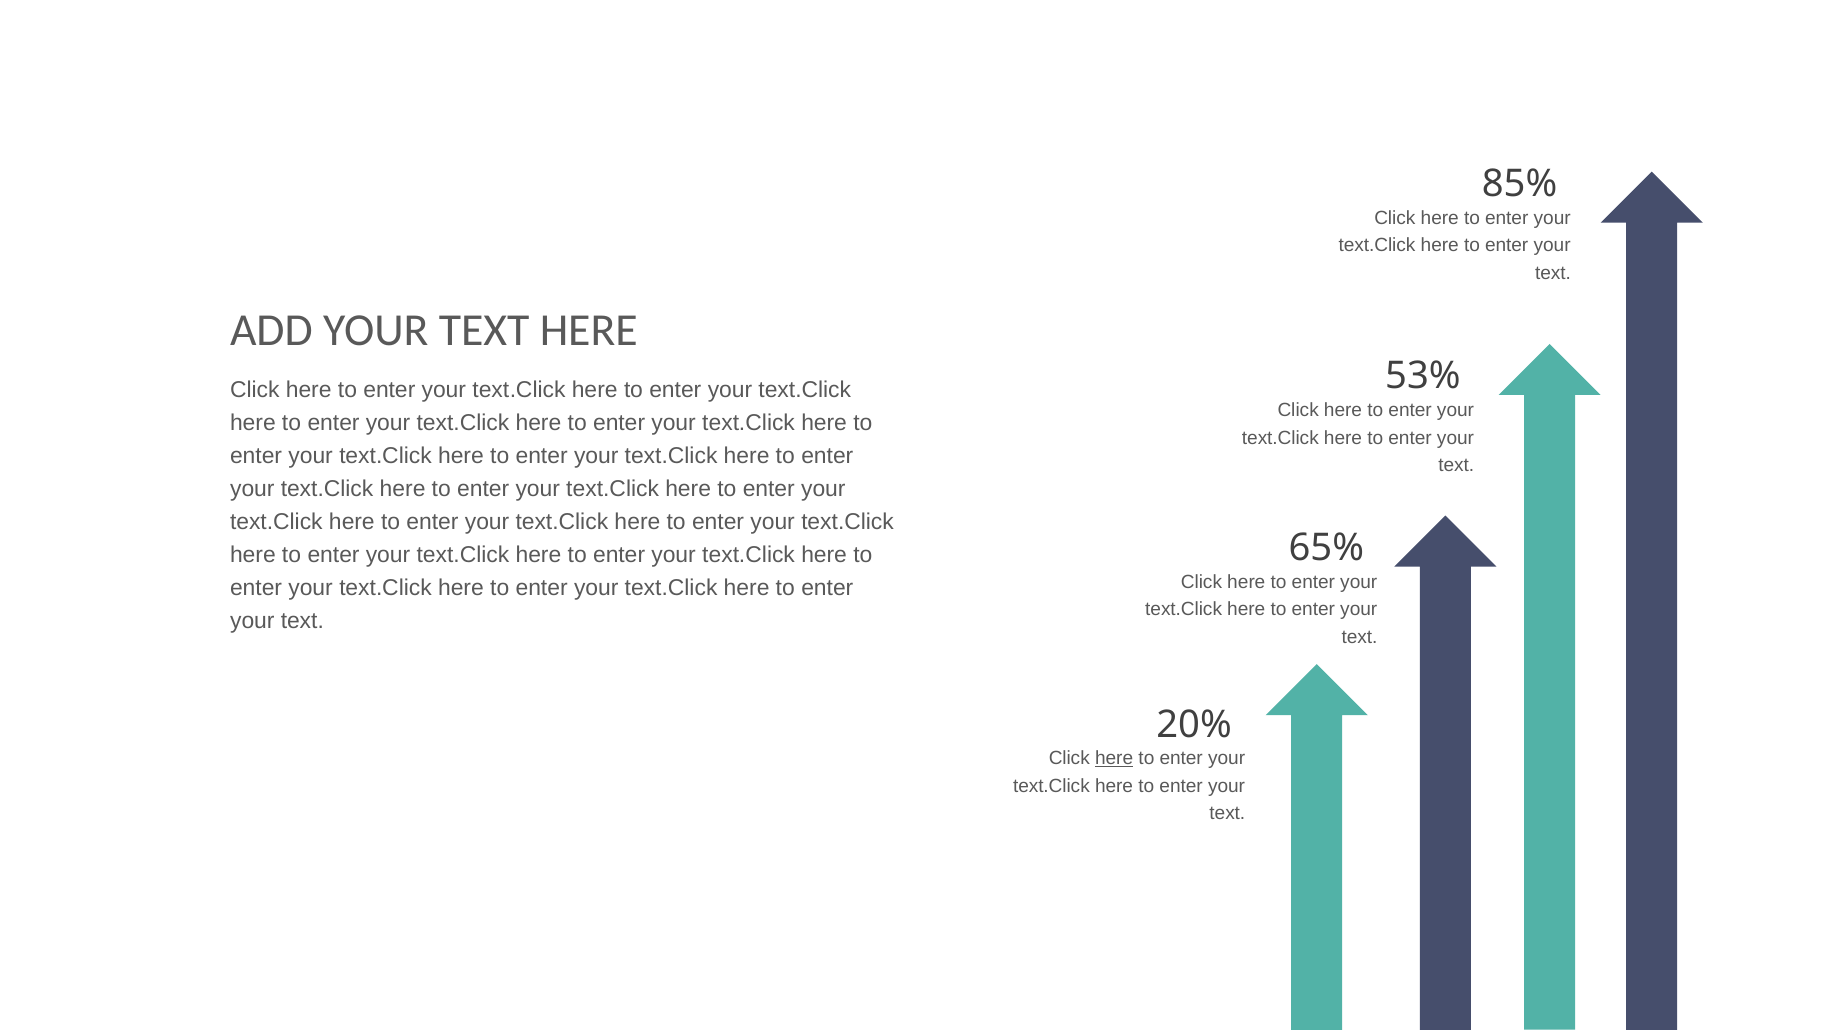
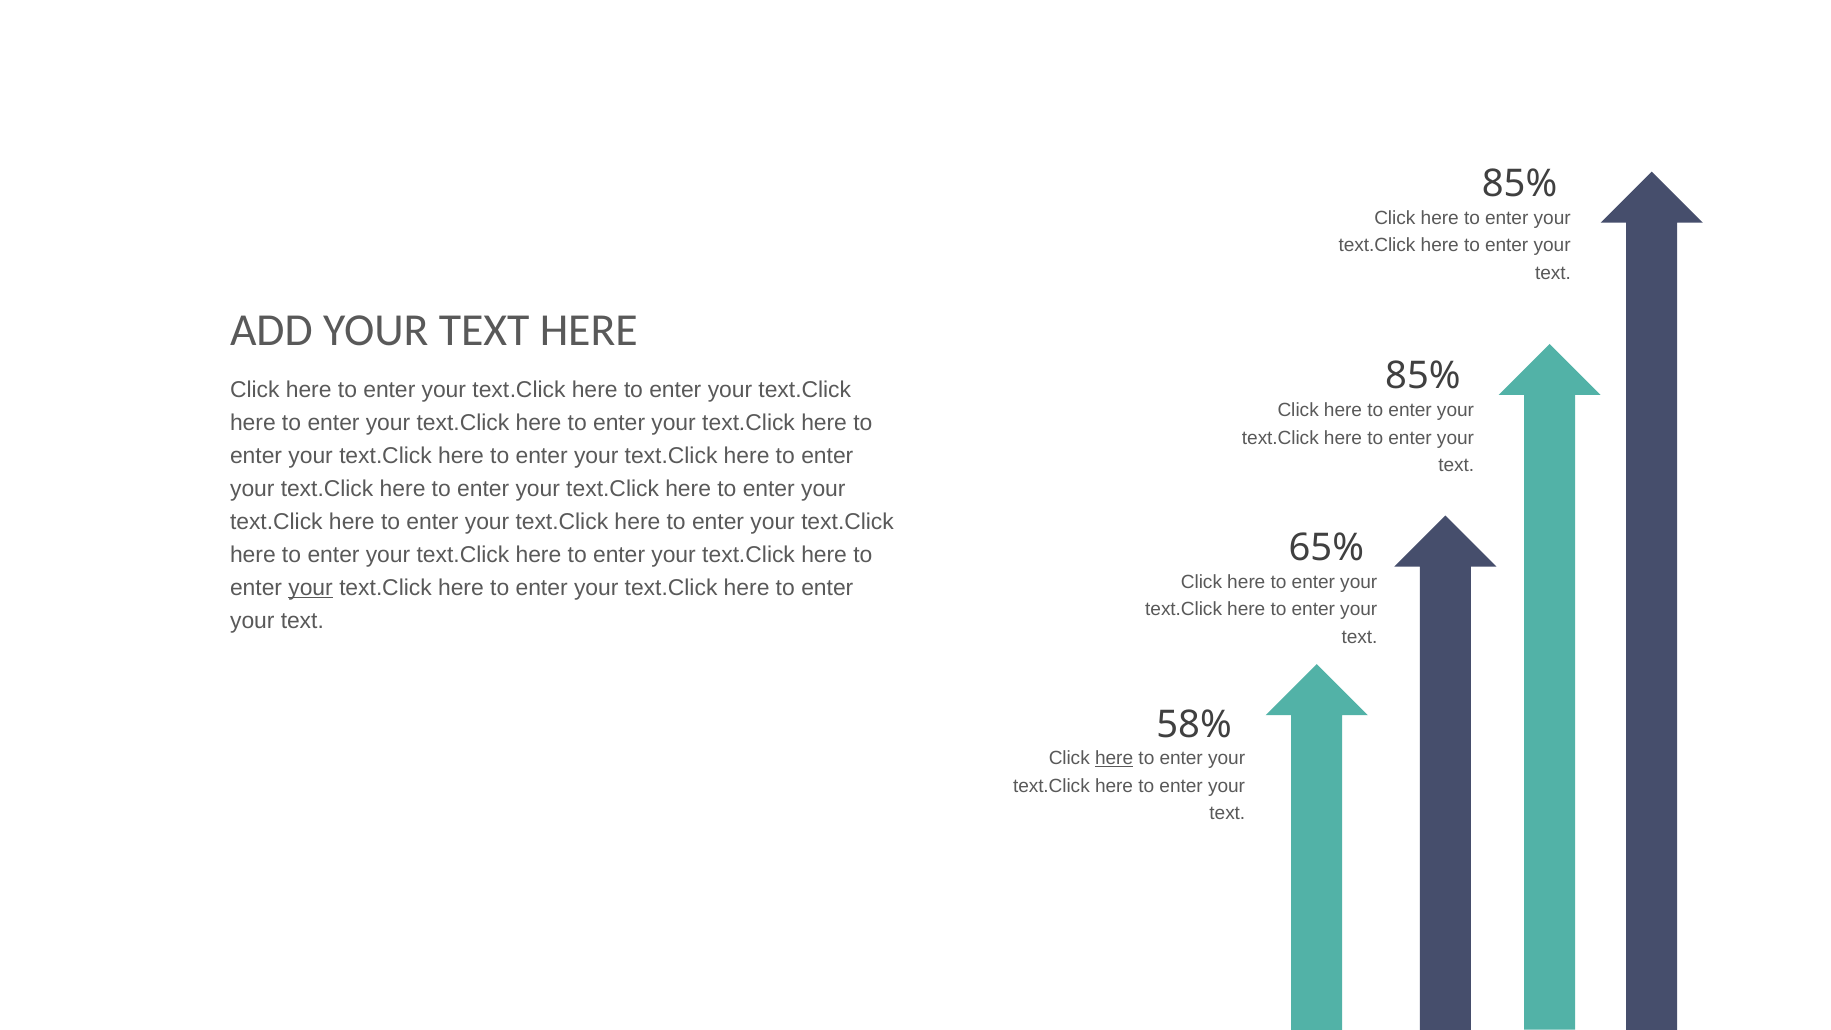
53%: 53% -> 85% (1423, 376)
your underline: none -> present (311, 588)
20%: 20% -> 58% (1194, 724)
